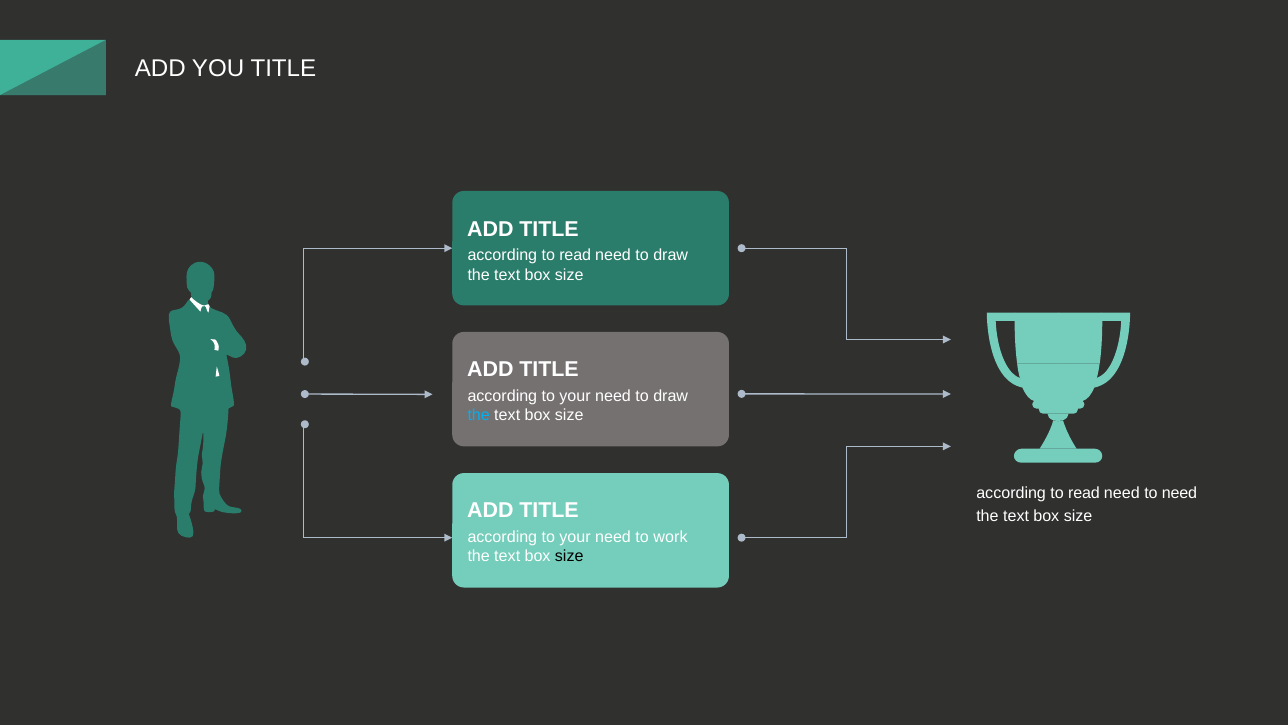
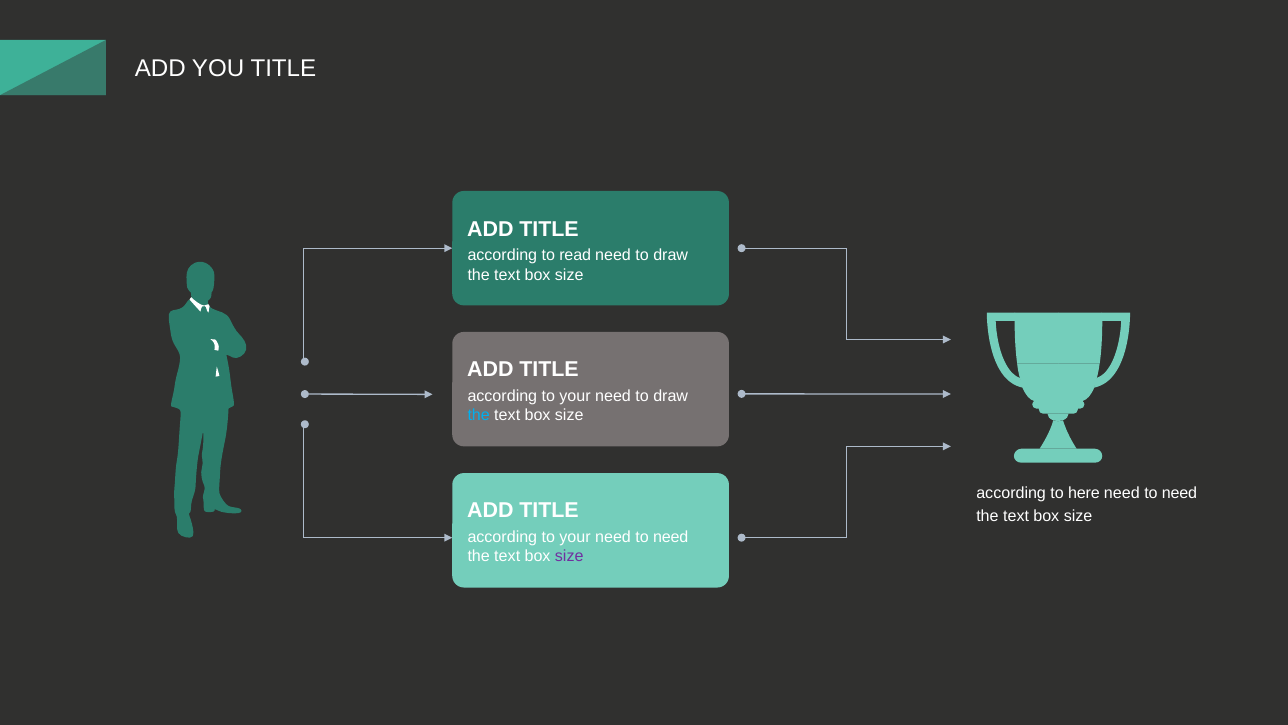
read: read -> here (1084, 493)
your need to work: work -> need (671, 536)
size colour: black -> purple (569, 556)
